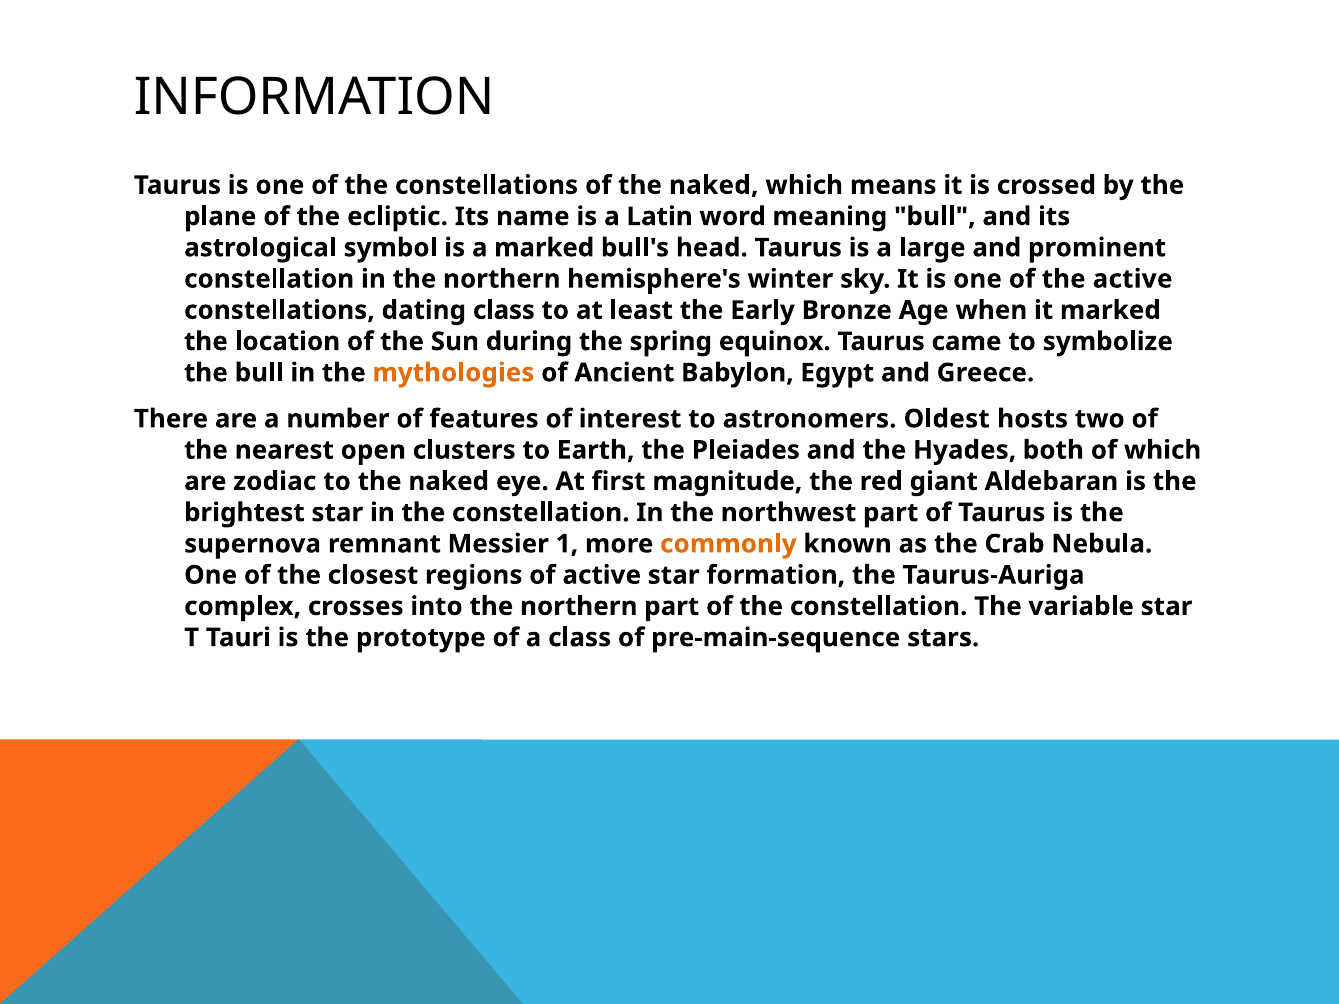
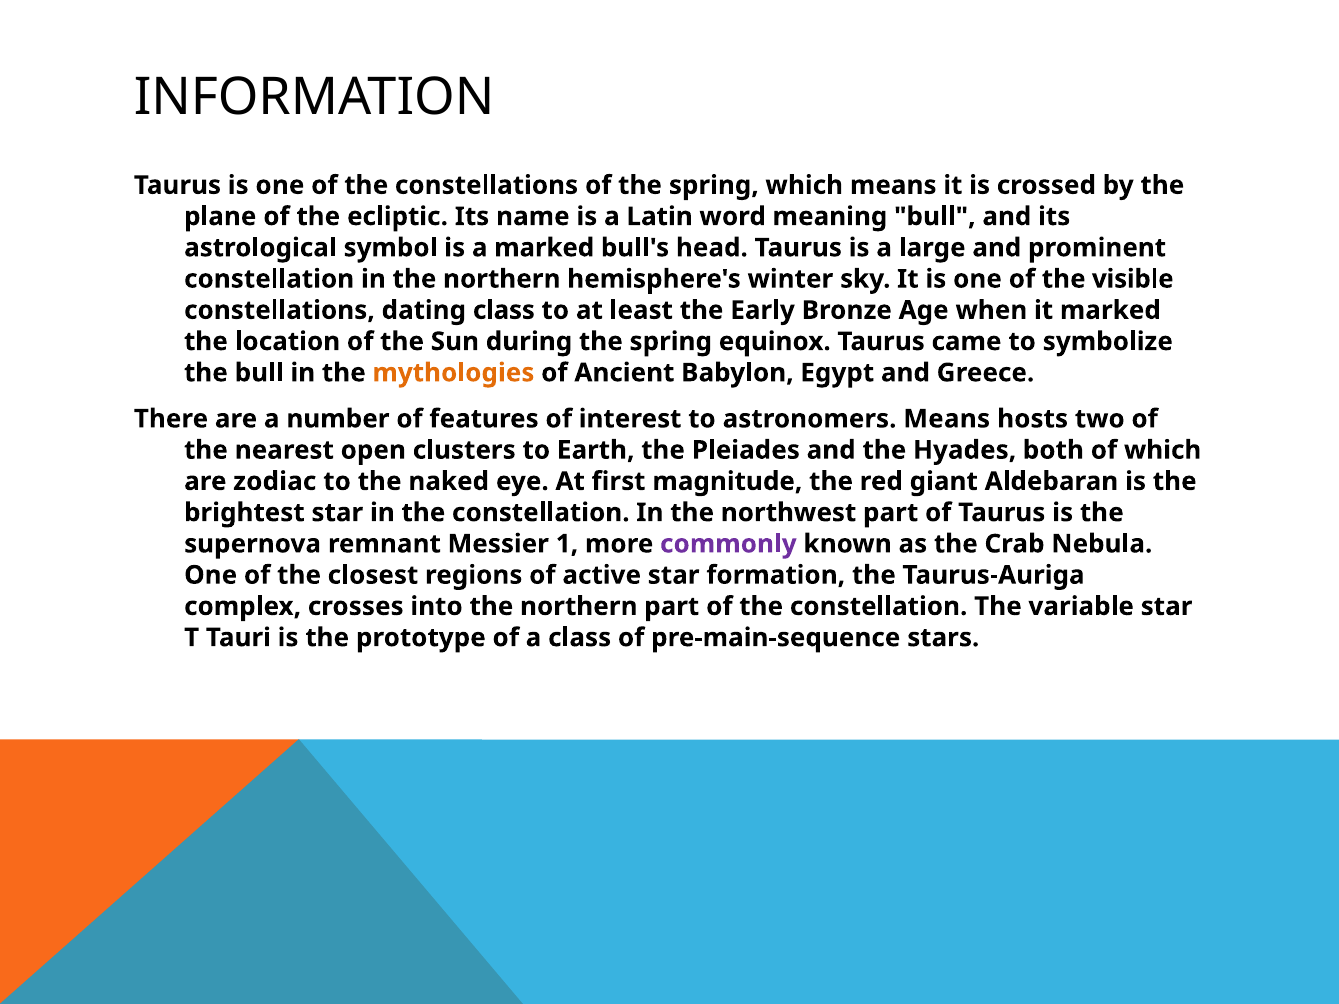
of the naked: naked -> spring (714, 185)
the active: active -> visible (1133, 279)
astronomers Oldest: Oldest -> Means (947, 419)
commonly colour: orange -> purple (728, 544)
